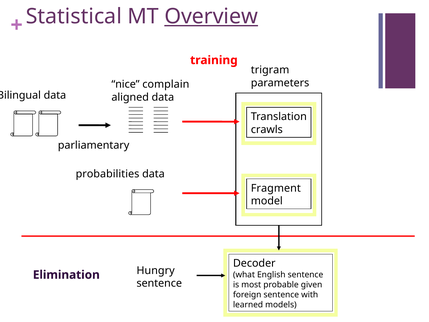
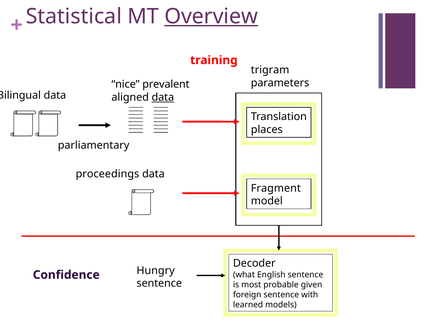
complain: complain -> prevalent (166, 84)
data underline: none -> present (163, 97)
crawls: crawls -> places (267, 129)
probabilities: probabilities -> proceedings (108, 174)
Elimination: Elimination -> Confidence (66, 275)
